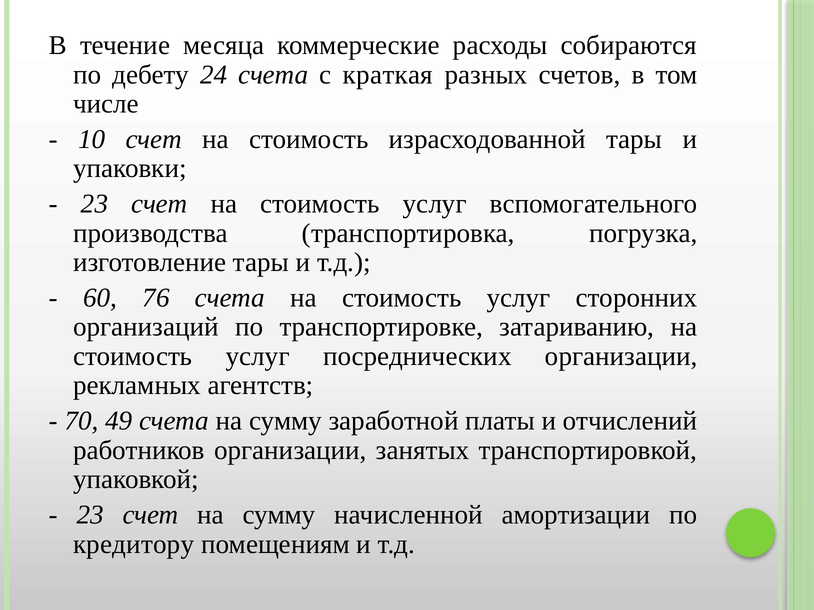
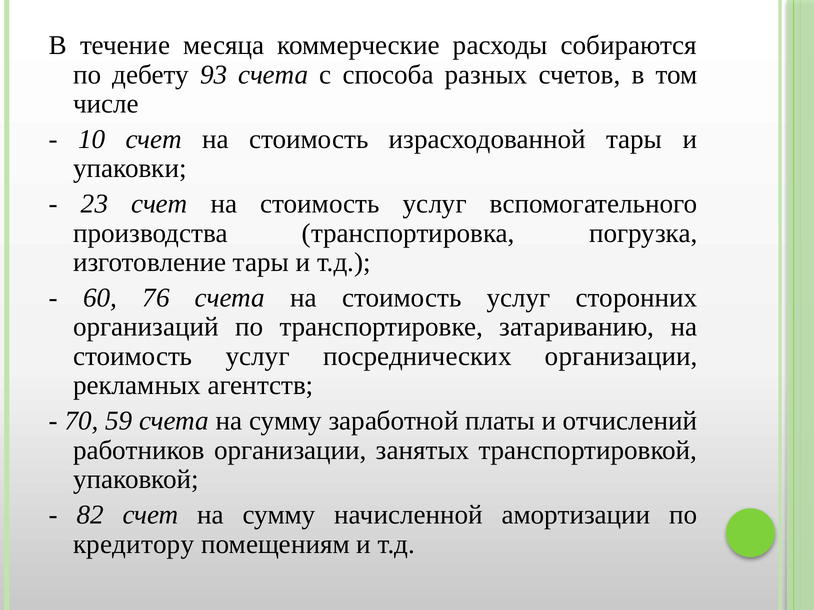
24: 24 -> 93 (214, 75)
краткая: краткая -> способа (388, 75)
49: 49 -> 59 (119, 421)
23: 23 -> 82 (90, 515)
